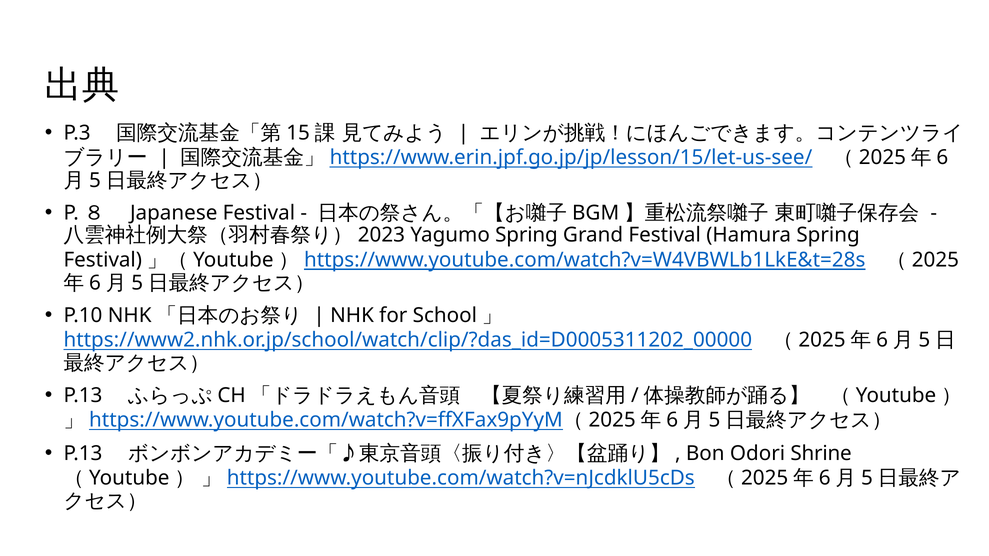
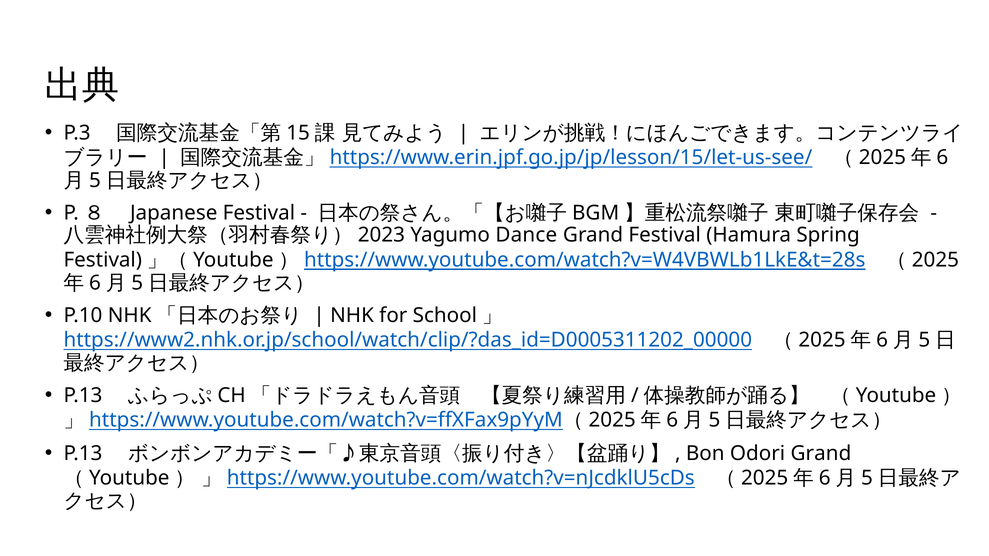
Yagumo Spring: Spring -> Dance (526, 235)
Odori Shrine: Shrine -> Grand (821, 454)
